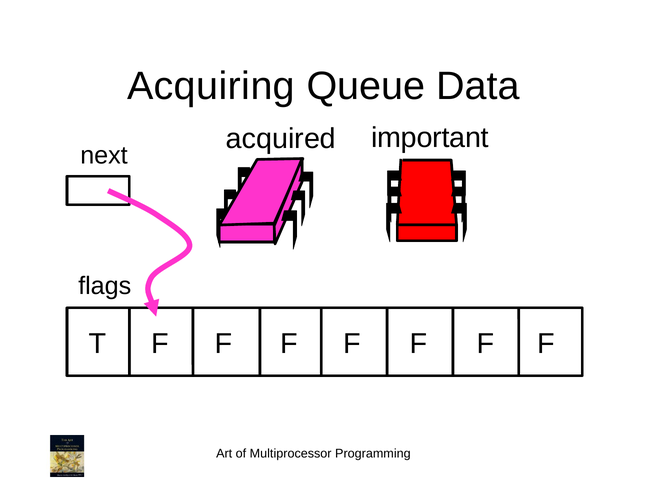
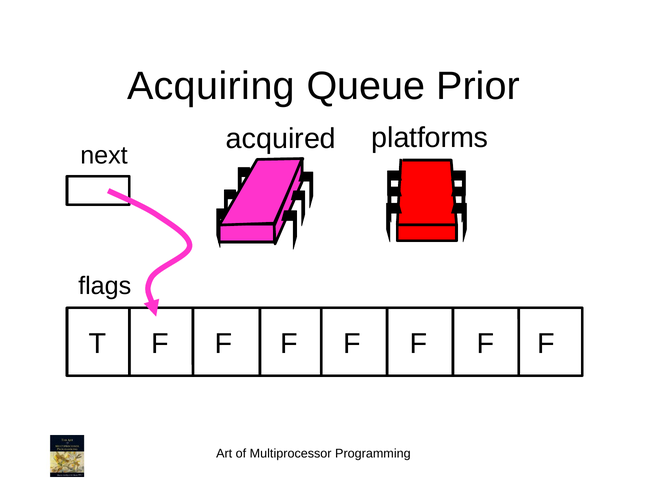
Data: Data -> Prior (478, 86)
important: important -> platforms (430, 138)
